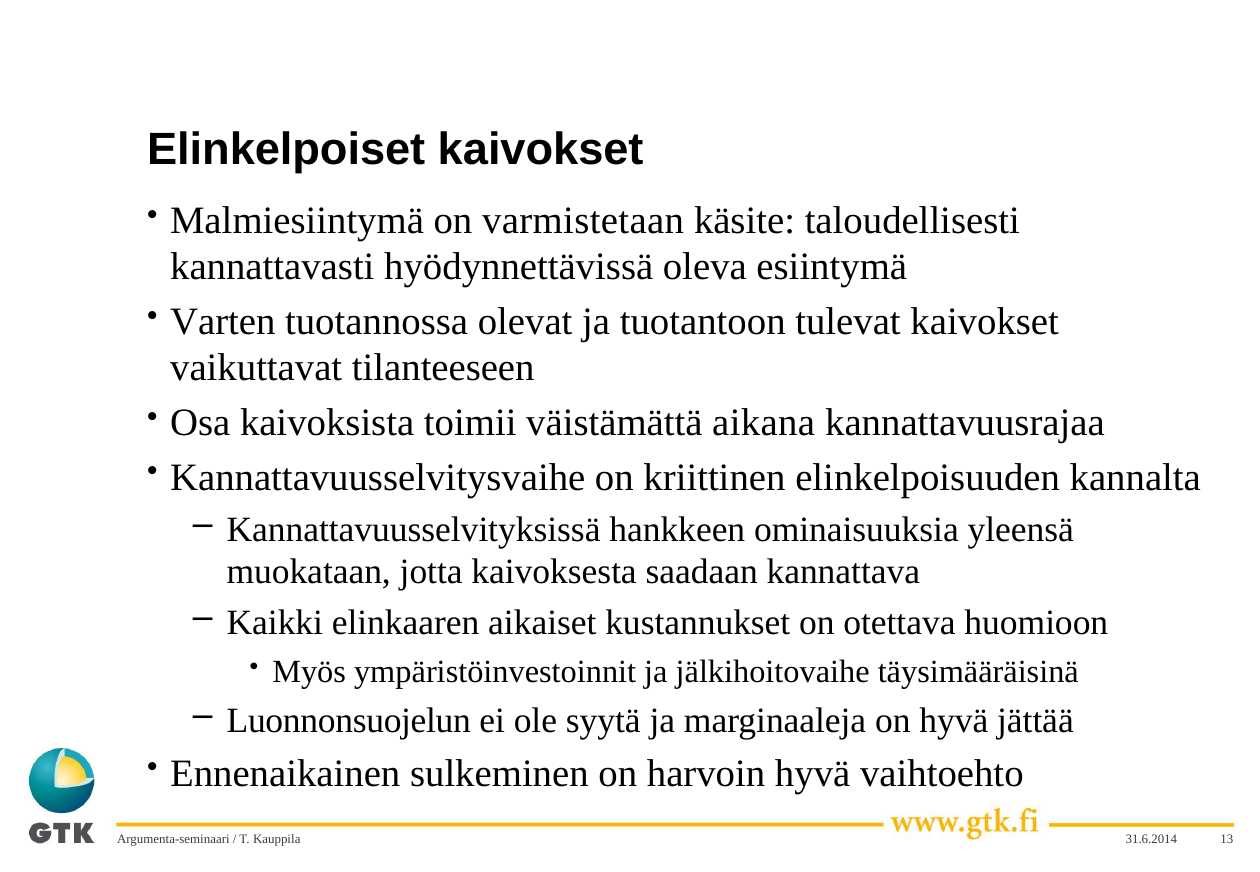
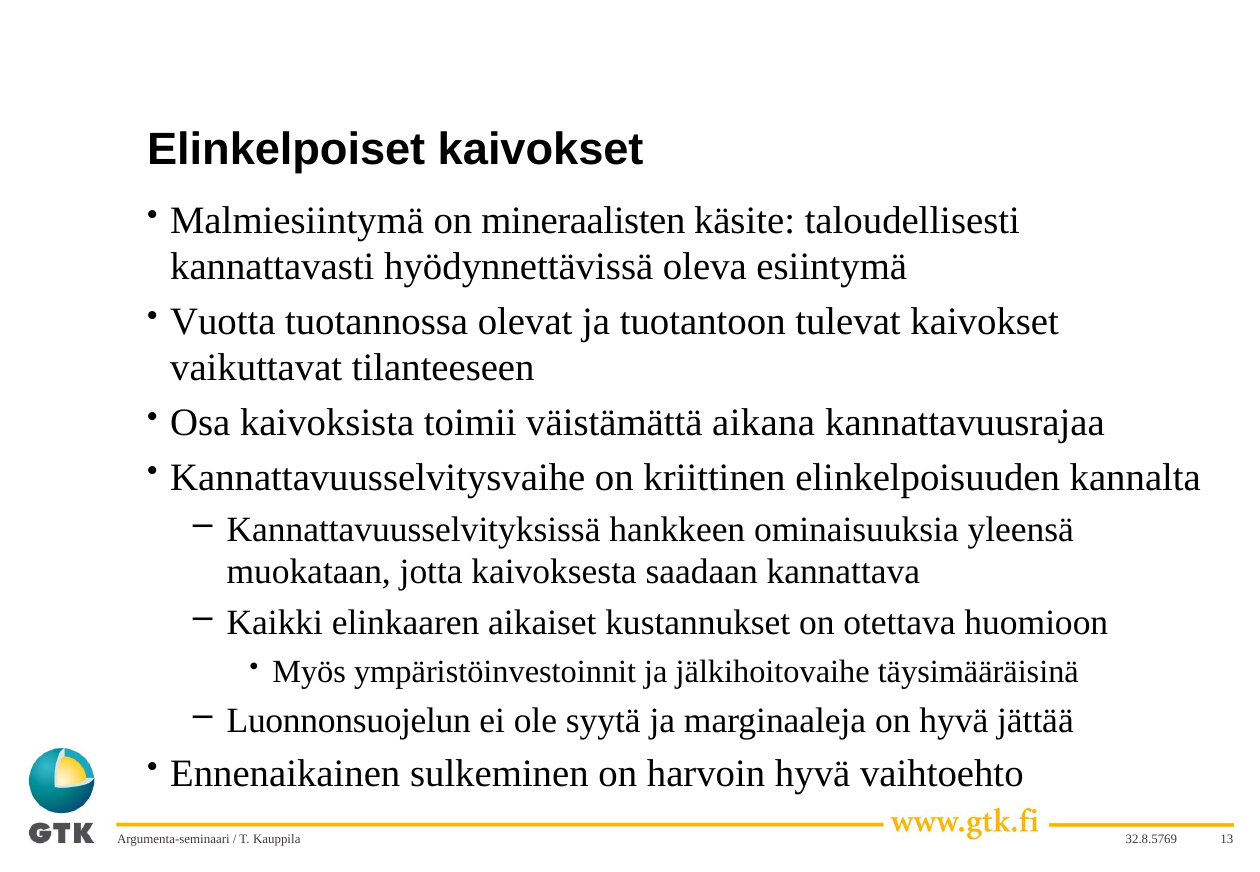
varmistetaan: varmistetaan -> mineraalisten (583, 221)
Varten: Varten -> Vuotta (223, 322)
31.6.2014: 31.6.2014 -> 32.8.5769 (1151, 839)
